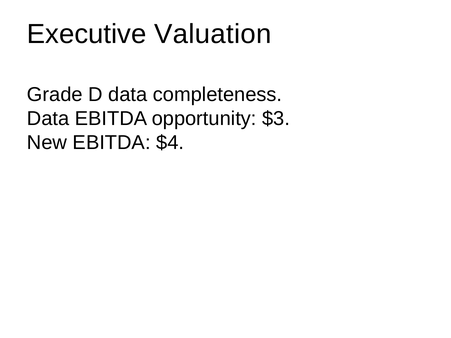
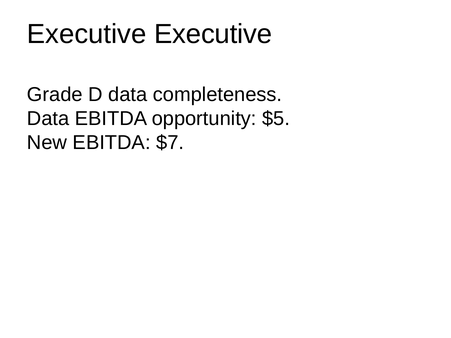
Executive Valuation: Valuation -> Executive (213, 34)
$3: $3 -> $5 (276, 119)
$4: $4 -> $7 (170, 143)
